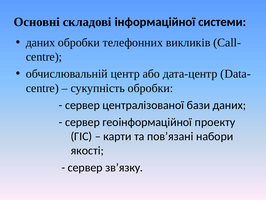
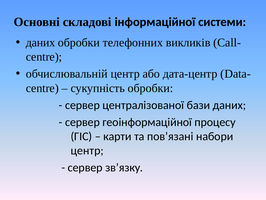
проекту: проекту -> процесу (215, 122)
якості: якості -> центр (87, 150)
